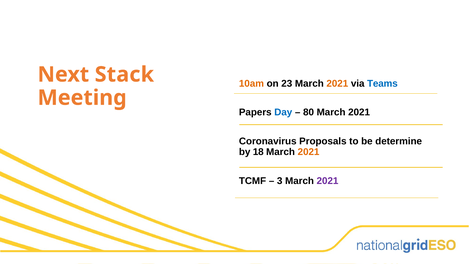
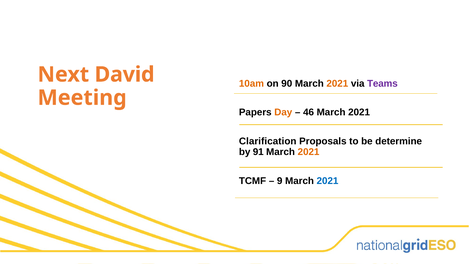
Stack: Stack -> David (125, 74)
23: 23 -> 90 (287, 83)
Teams colour: blue -> purple (382, 83)
Day colour: blue -> orange (283, 112)
80: 80 -> 46 (309, 112)
Coronavirus: Coronavirus -> Clarification (268, 141)
18: 18 -> 91 (258, 152)
3: 3 -> 9 (280, 181)
2021 colour: purple -> blue (328, 181)
